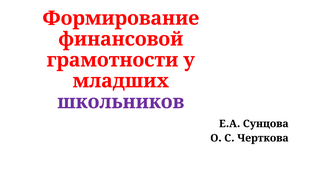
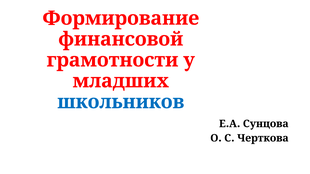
школьников colour: purple -> blue (121, 102)
